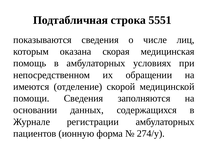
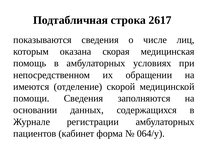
5551: 5551 -> 2617 (160, 20)
ионную: ионную -> кабинет (76, 133)
274/у: 274/у -> 064/у (151, 133)
